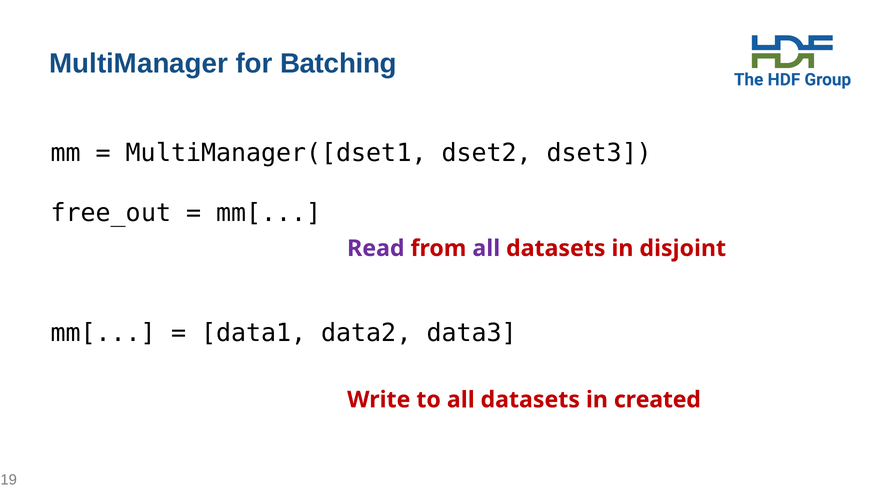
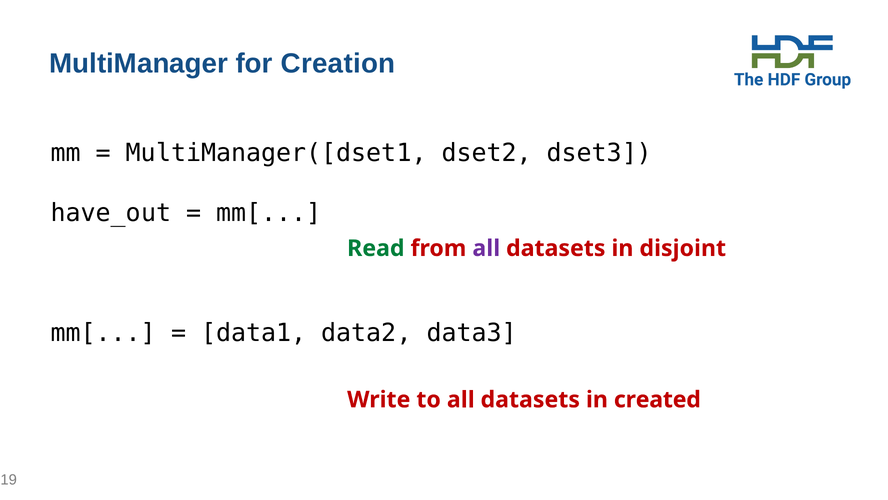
Batching: Batching -> Creation (338, 64)
free_out: free_out -> have_out (111, 213)
Read colour: purple -> green (376, 248)
